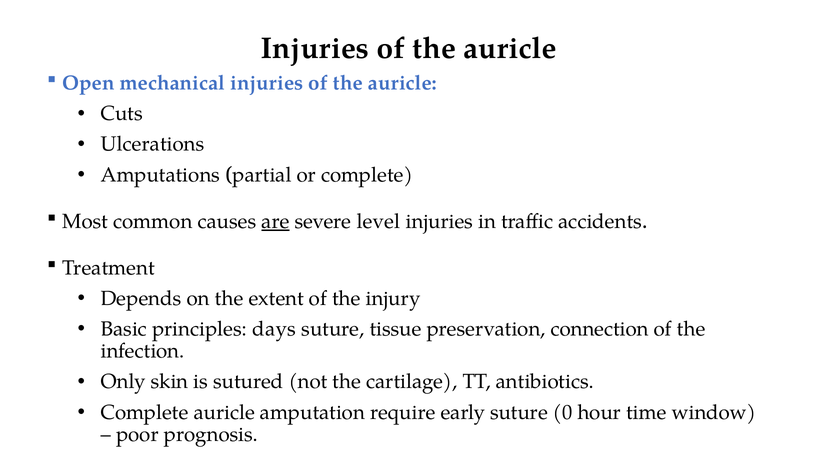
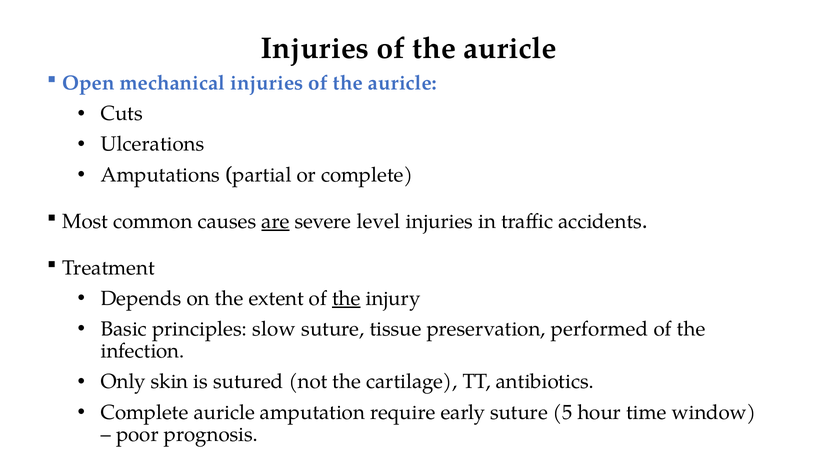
the underline: none -> present (346, 299)
days: days -> slow (274, 329)
connection: connection -> performed (600, 329)
0: 0 -> 5 (563, 412)
